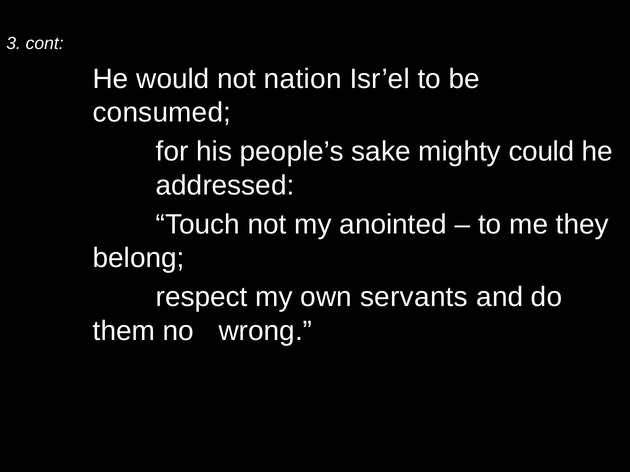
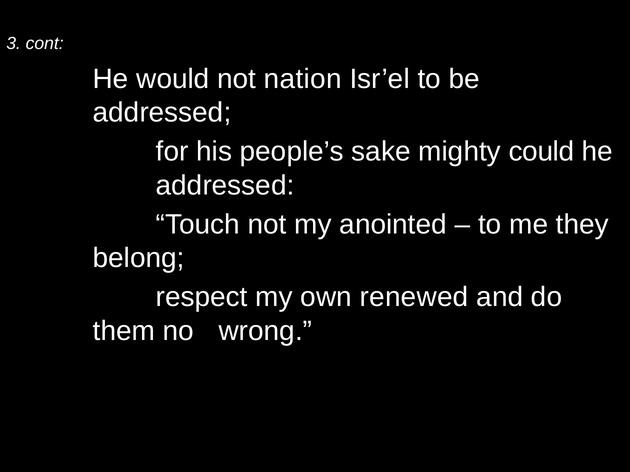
consumed: consumed -> addressed (162, 113)
servants: servants -> renewed (414, 298)
